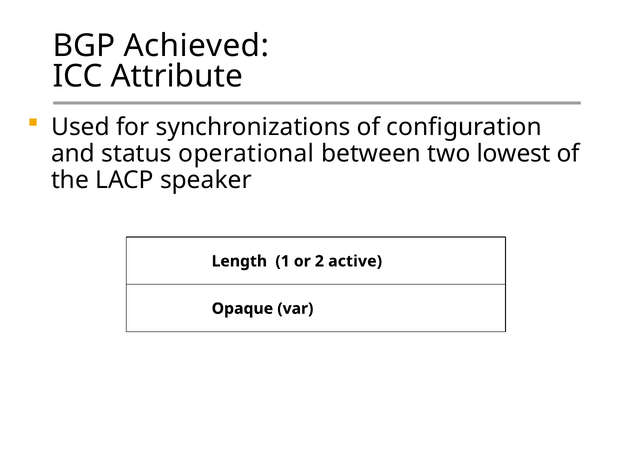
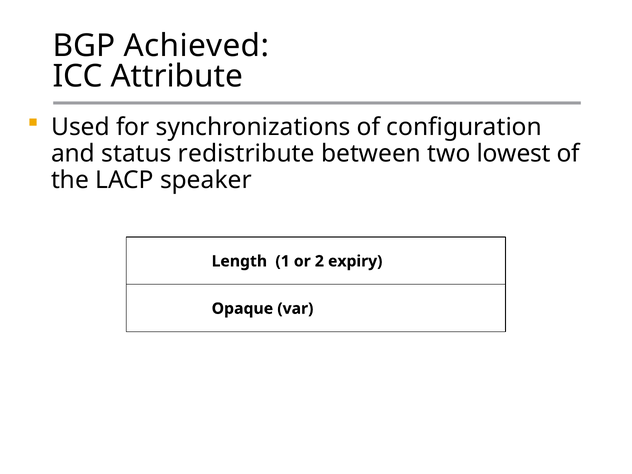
operational: operational -> redistribute (246, 153)
active: active -> expiry (355, 261)
